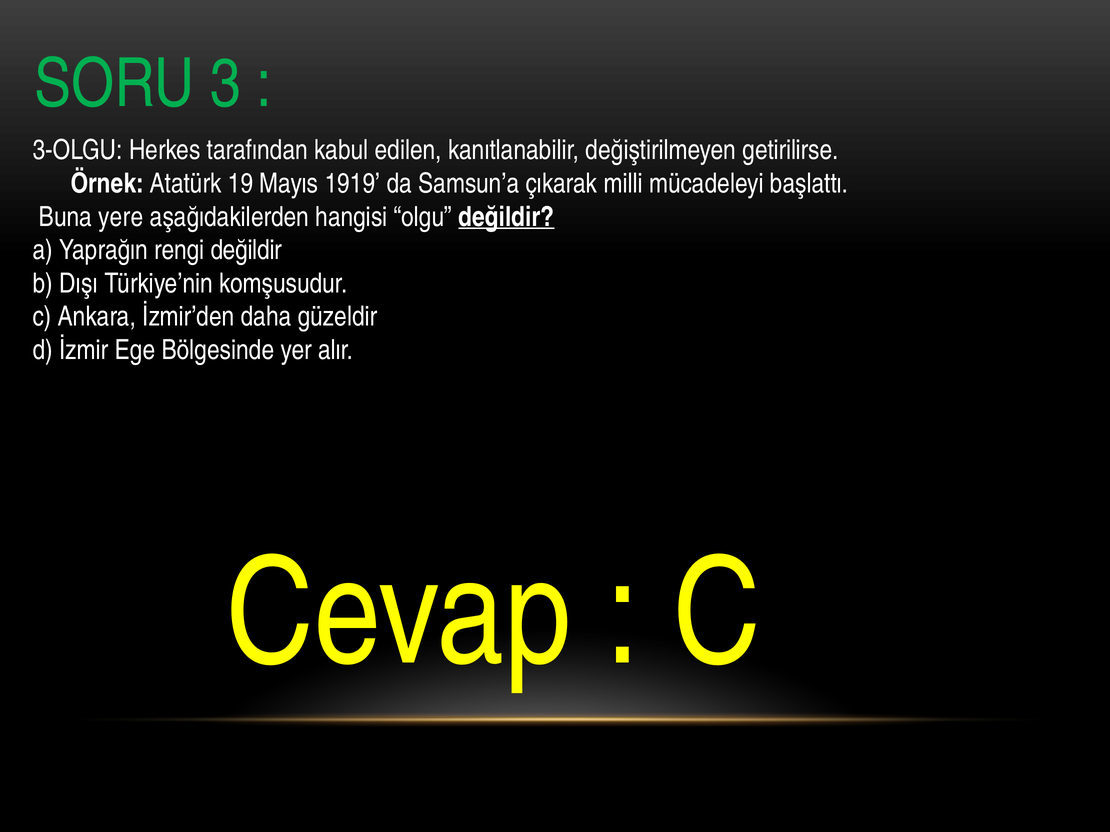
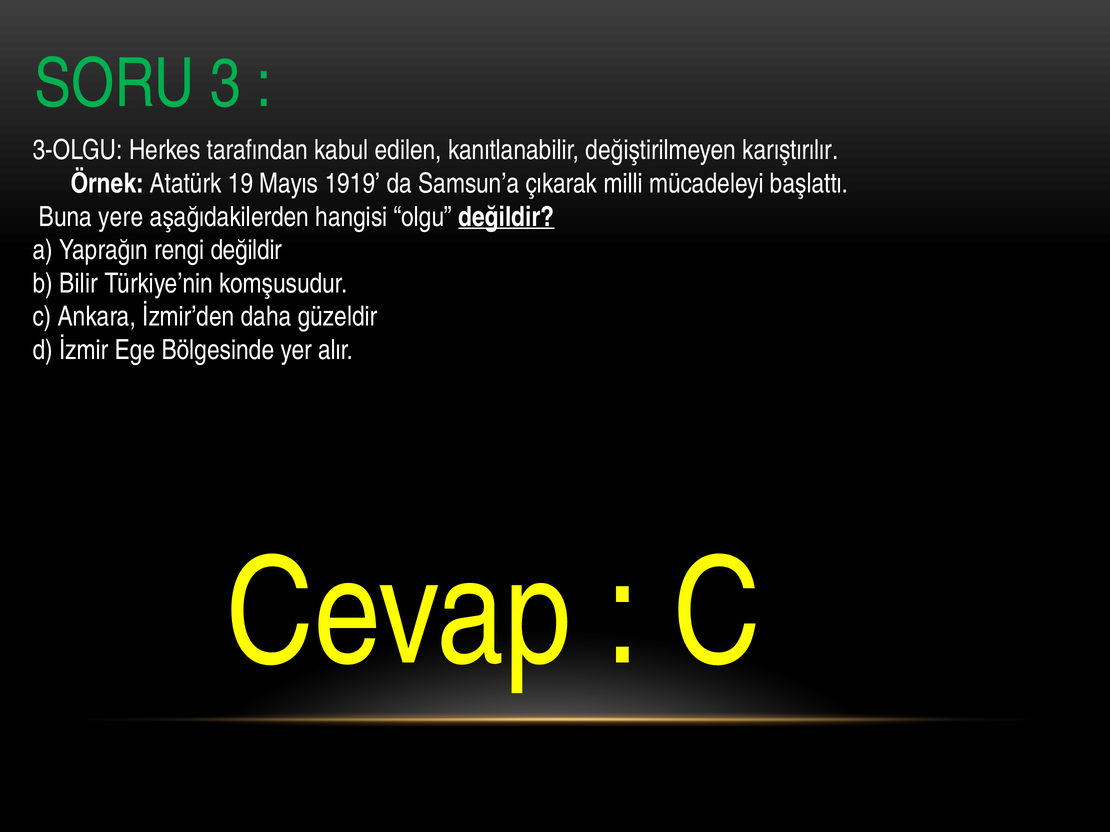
getirilirse: getirilirse -> karıştırılır (790, 150)
Dışı: Dışı -> Bilir (79, 284)
